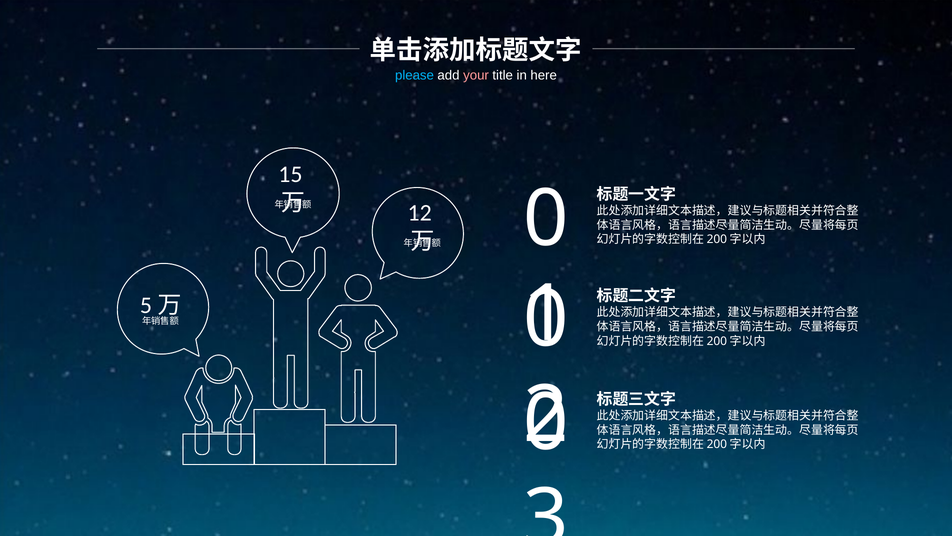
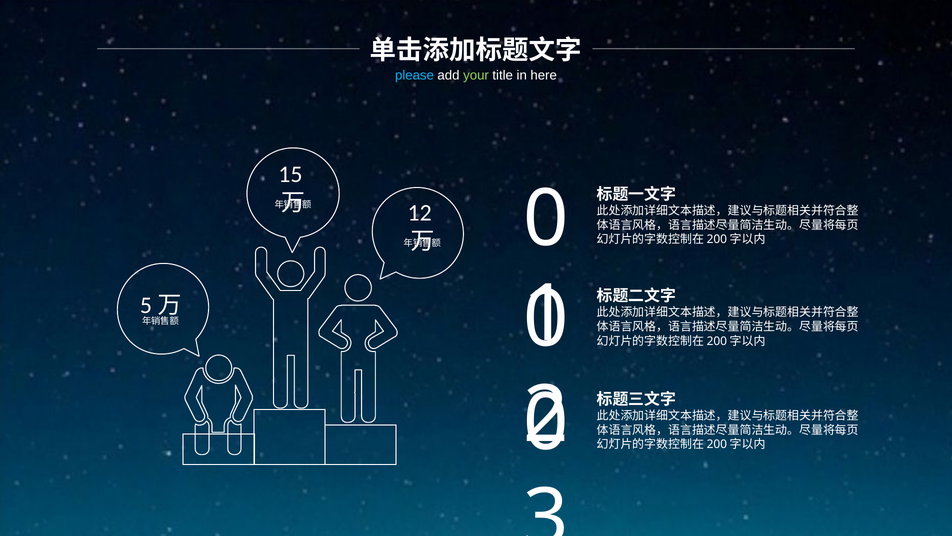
your colour: pink -> light green (476, 76)
